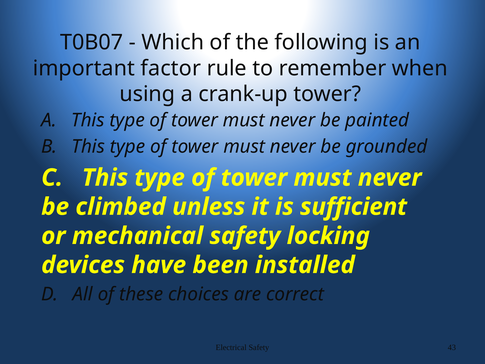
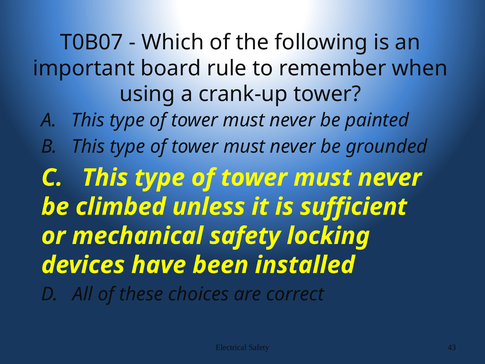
factor: factor -> board (171, 68)
